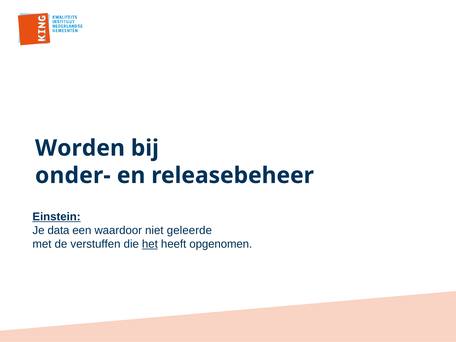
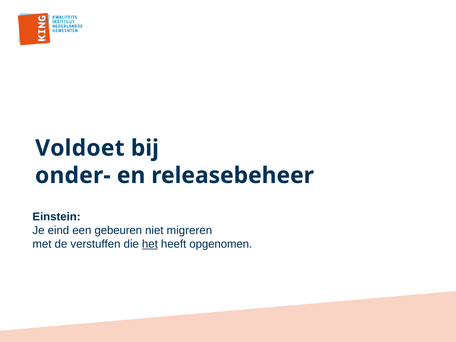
Worden: Worden -> Voldoet (80, 148)
Einstein underline: present -> none (57, 217)
data: data -> eind (58, 230)
waardoor: waardoor -> gebeuren (118, 230)
geleerde: geleerde -> migreren (189, 230)
